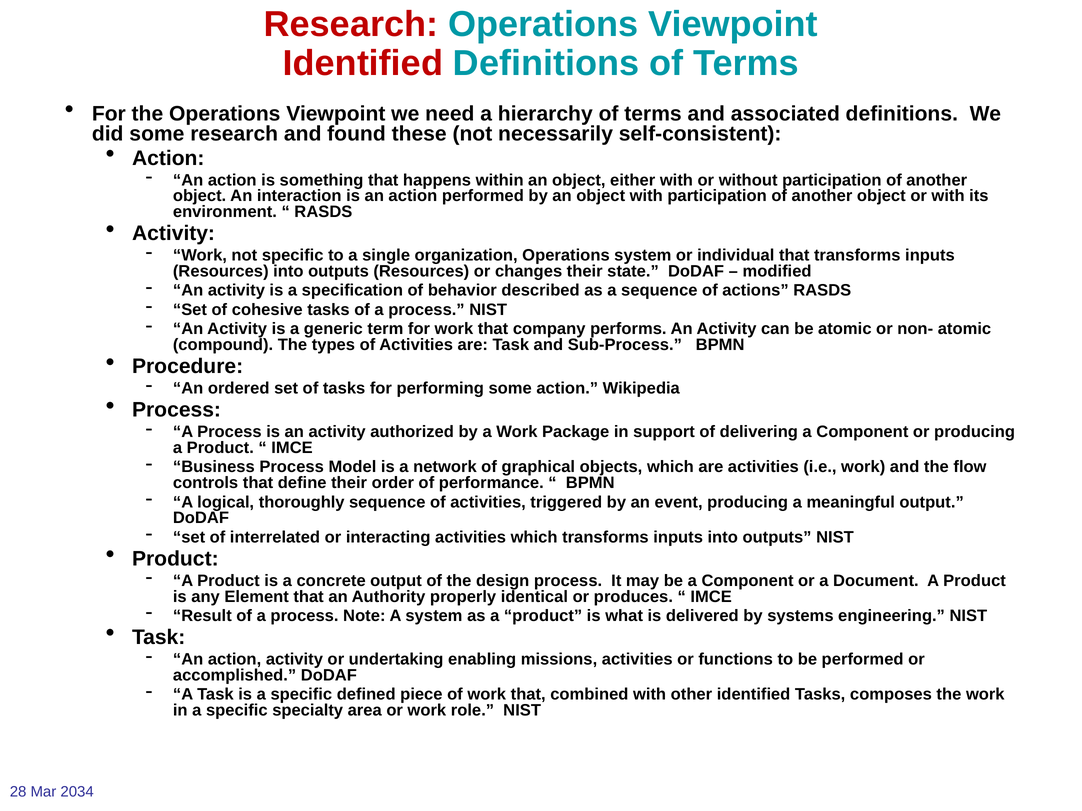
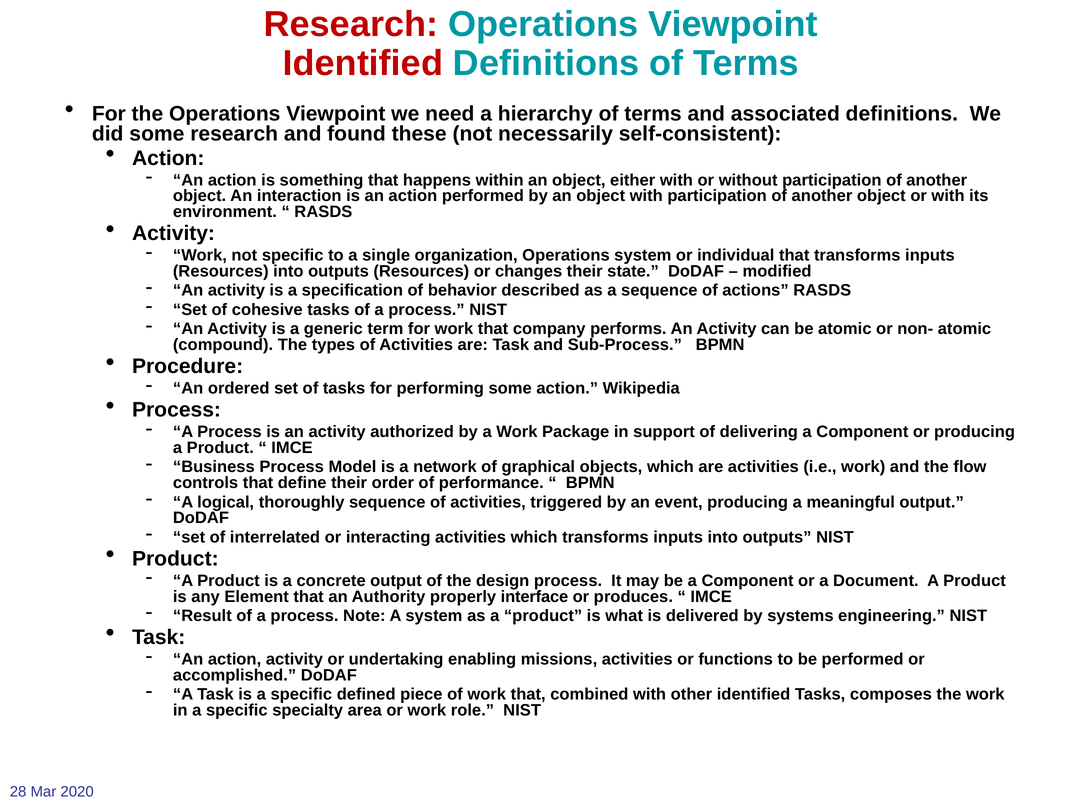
identical: identical -> interface (534, 597)
2034: 2034 -> 2020 (77, 792)
